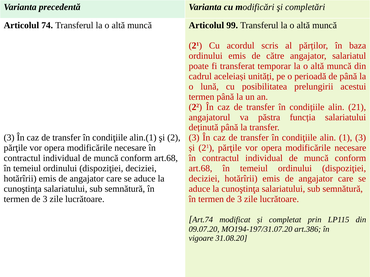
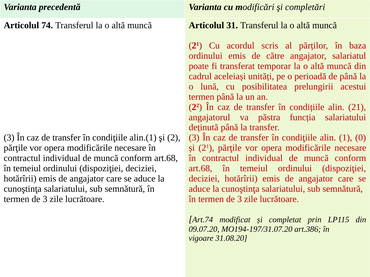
99: 99 -> 31 (232, 25)
1 3: 3 -> 0 (361, 138)
